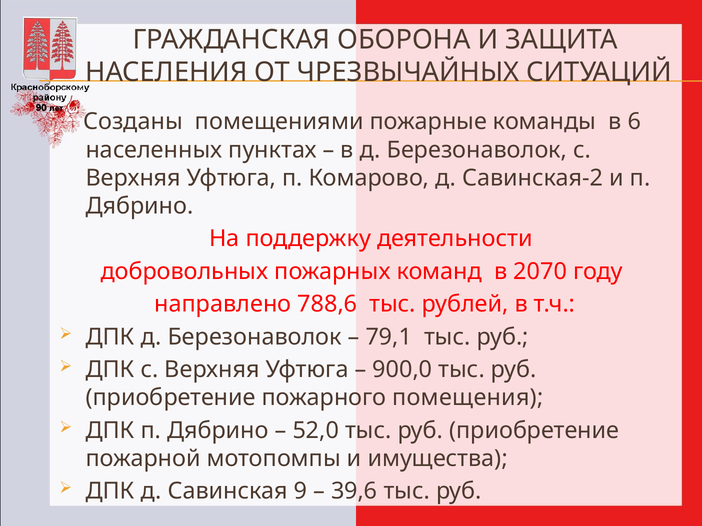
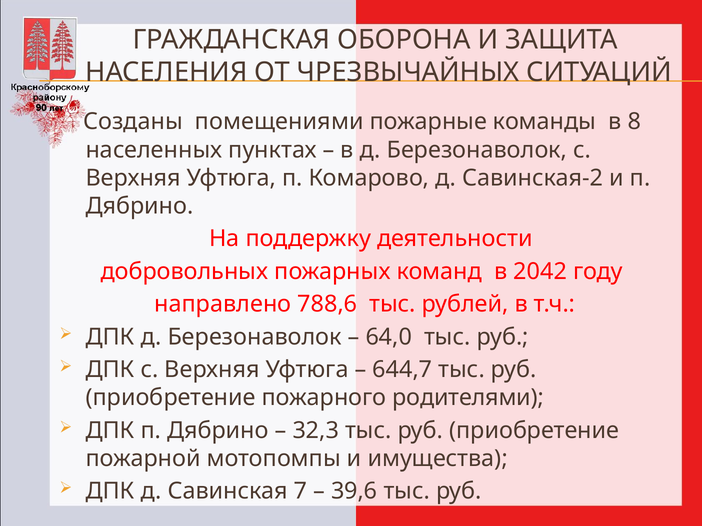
6: 6 -> 8 (634, 122)
2070: 2070 -> 2042 (540, 272)
79,1: 79,1 -> 64,0 (389, 337)
900,0: 900,0 -> 644,7 (402, 370)
помещения: помещения -> родителями (468, 398)
52,0: 52,0 -> 32,3 (316, 431)
9: 9 -> 7 (300, 492)
